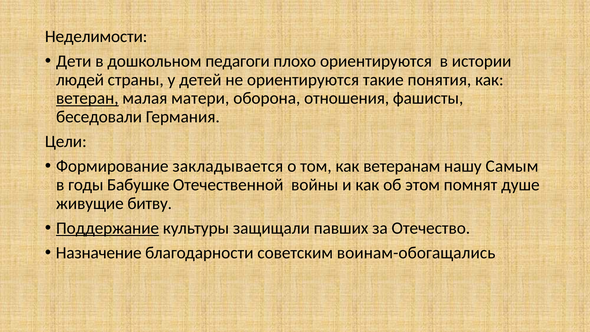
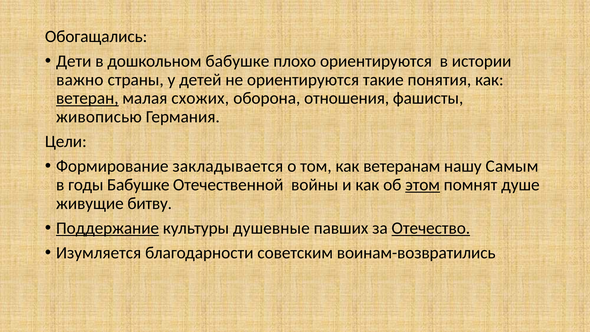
Неделимости: Неделимости -> Обогащались (96, 36)
дошкольном педагоги: педагоги -> бабушке (237, 61)
людей: людей -> важно (80, 80)
матери: матери -> схожих (200, 98)
беседовали: беседовали -> живописью (99, 117)
этом underline: none -> present (423, 185)
защищали: защищали -> душевные (271, 228)
Отечество underline: none -> present (431, 228)
Назначение: Назначение -> Изумляется (99, 253)
воинам-обогащались: воинам-обогащались -> воинам-возвратились (416, 253)
